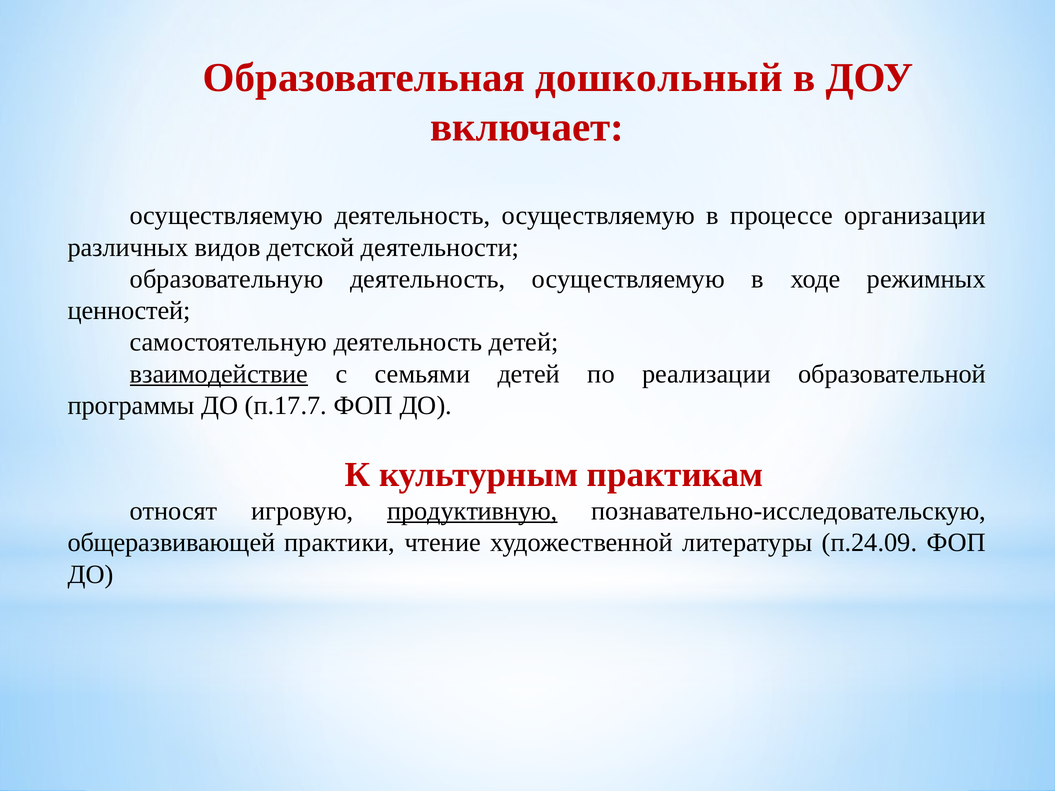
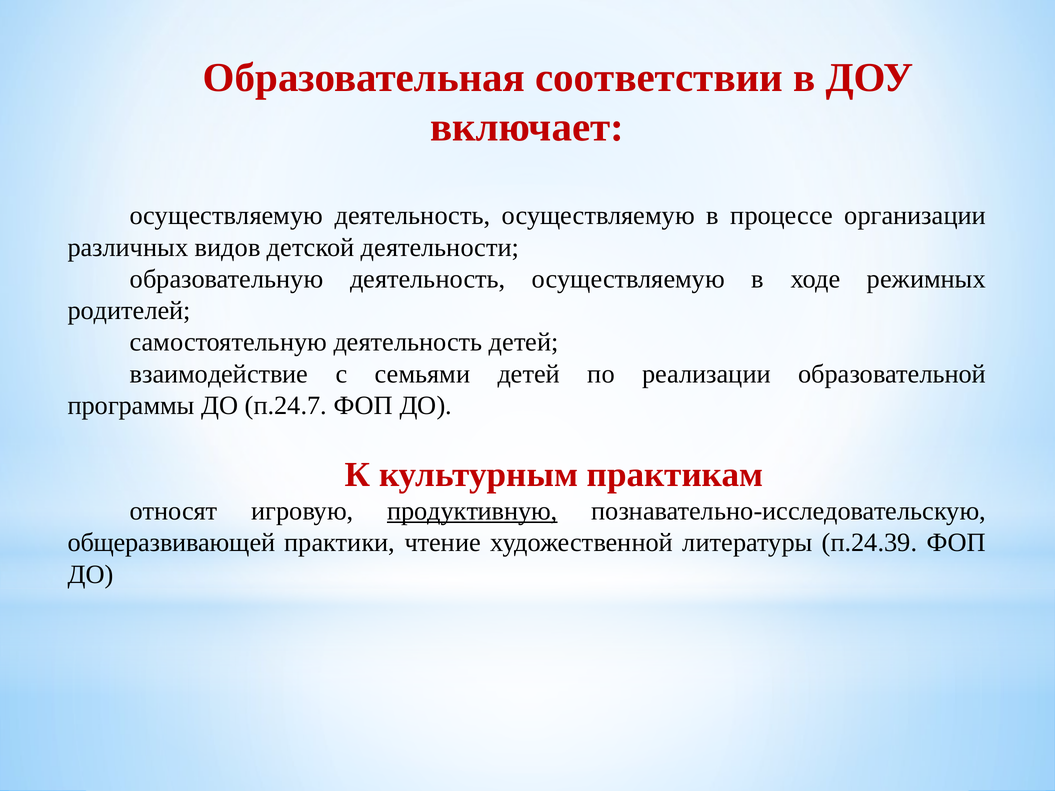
дошкольный: дошкольный -> соответствии (659, 78)
ценностей: ценностей -> родителей (129, 311)
взаимодействие underline: present -> none (219, 374)
п.17.7: п.17.7 -> п.24.7 (286, 406)
п.24.09: п.24.09 -> п.24.39 (870, 543)
